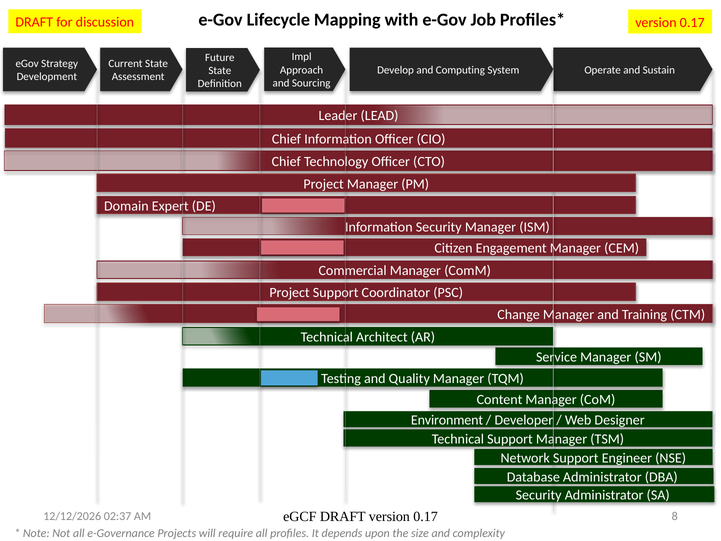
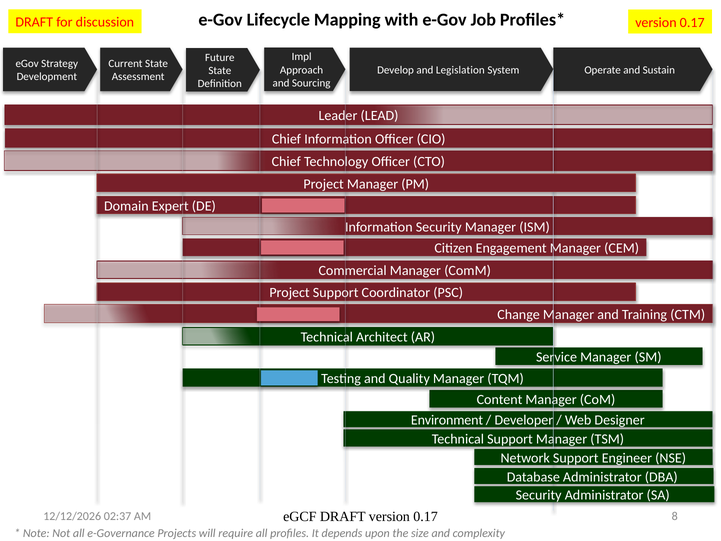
Computing: Computing -> Legislation (460, 70)
